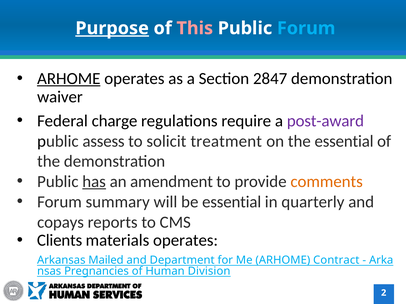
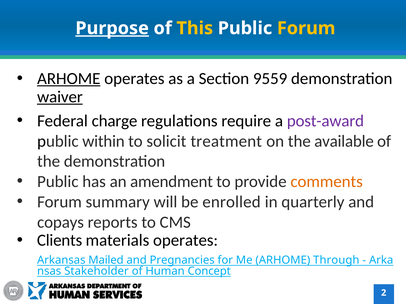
This colour: pink -> yellow (195, 28)
Forum colour: light blue -> yellow (306, 28)
2847: 2847 -> 9559 (270, 79)
waiver underline: none -> present (60, 97)
assess: assess -> within (104, 141)
the essential: essential -> available (344, 141)
has underline: present -> none (94, 182)
be essential: essential -> enrolled (232, 202)
Department: Department -> Pregnancies (182, 261)
Contract: Contract -> Through (336, 261)
Pregnancies: Pregnancies -> Stakeholder (96, 272)
Division: Division -> Concept (209, 272)
